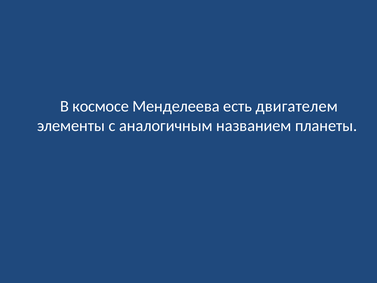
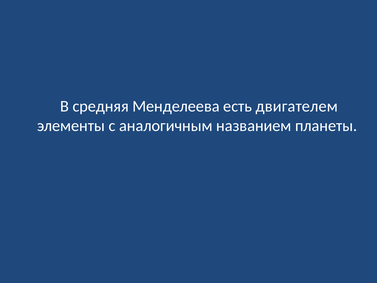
космосе: космосе -> средняя (101, 106)
